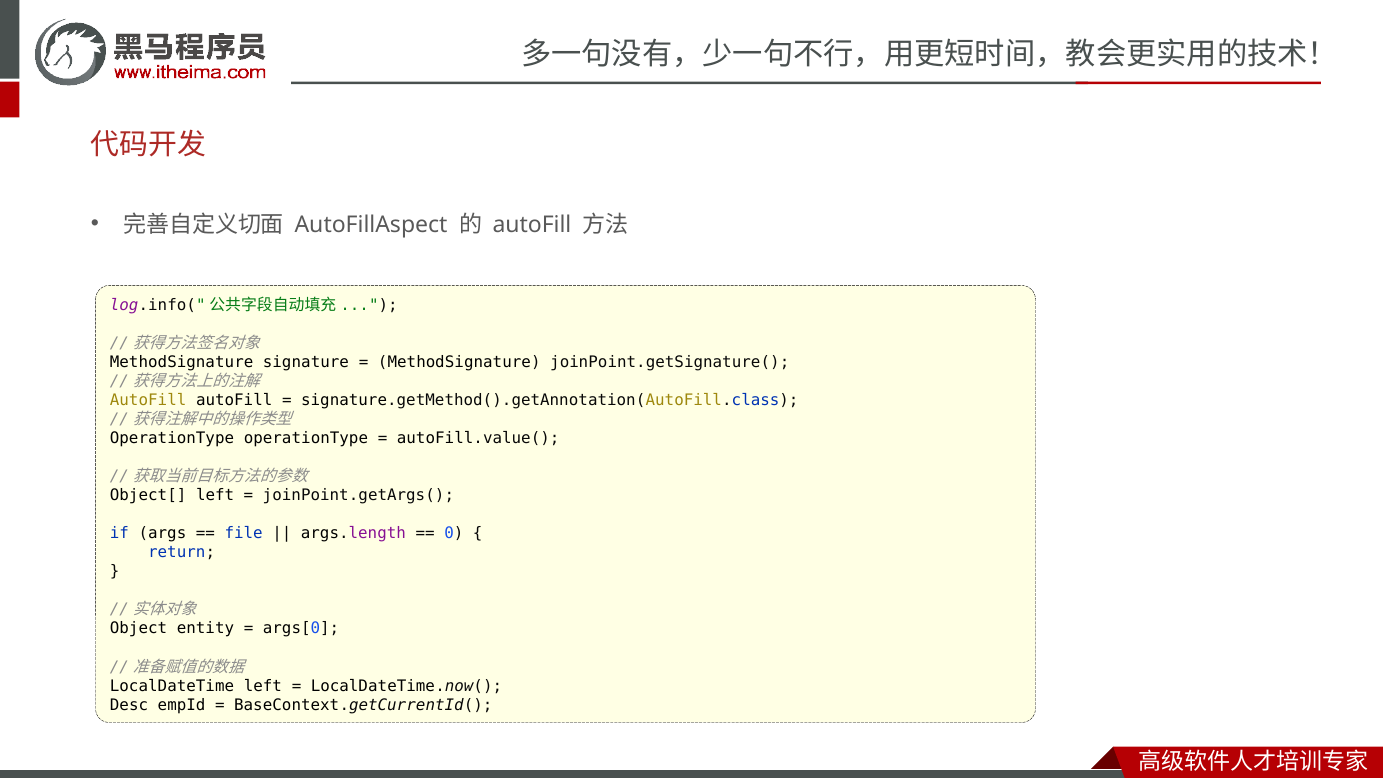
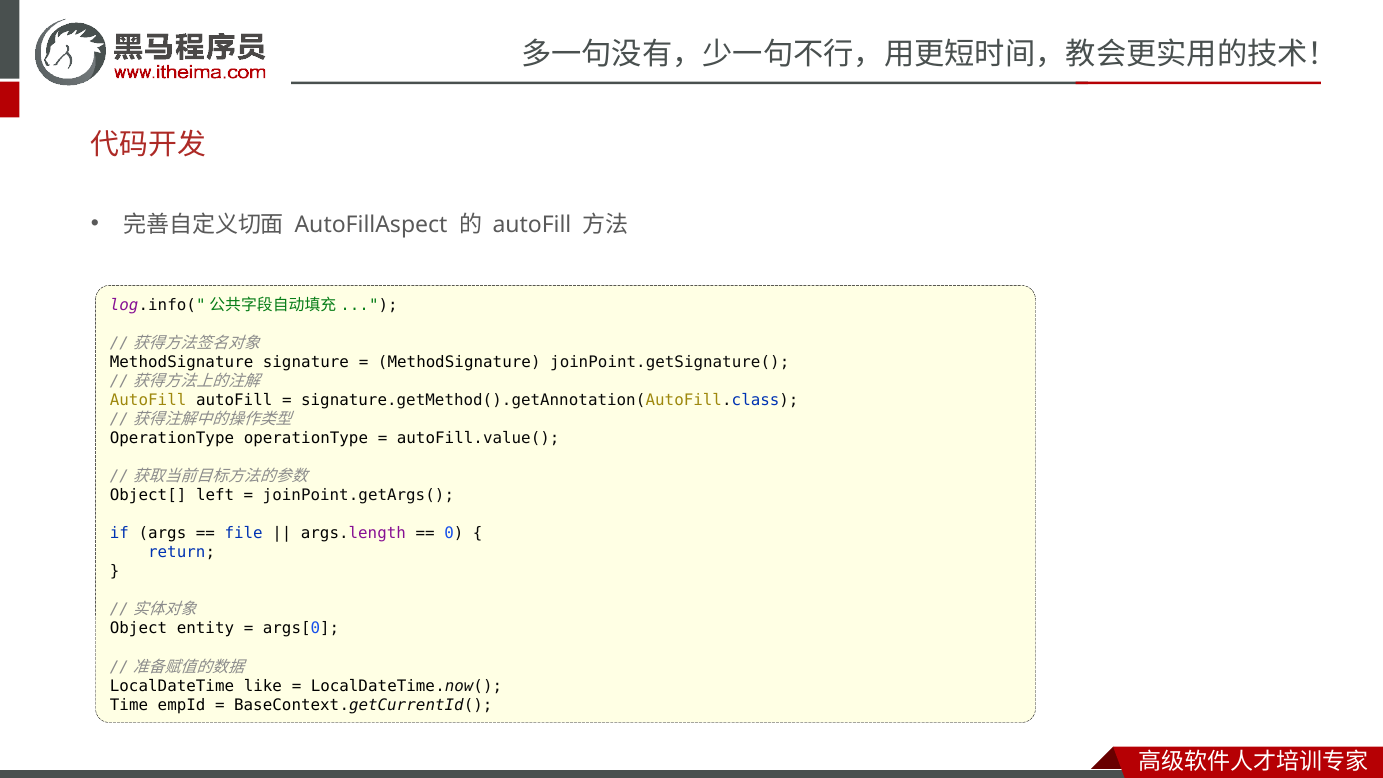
LocalDateTime left: left -> like (263, 686)
Desc: Desc -> Time (129, 705)
